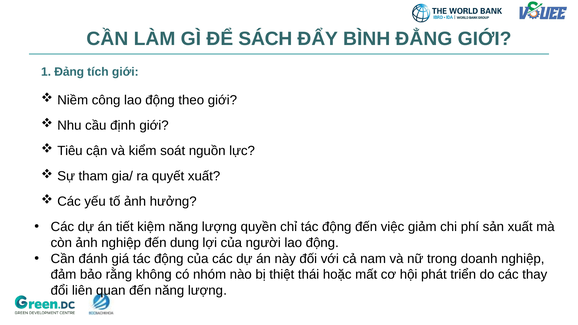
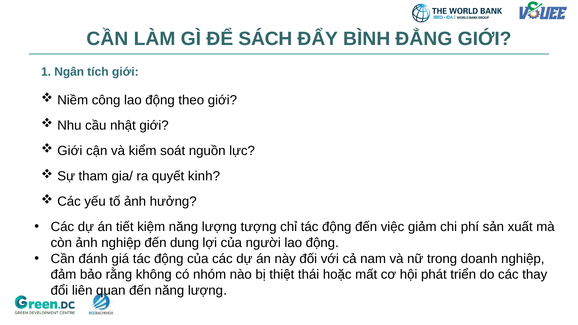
Đảng: Đảng -> Ngân (69, 72)
định: định -> nhật (123, 125)
Tiêu: Tiêu -> Giới (70, 151)
quyết xuất: xuất -> kinh (204, 176)
quyền: quyền -> tượng (259, 227)
